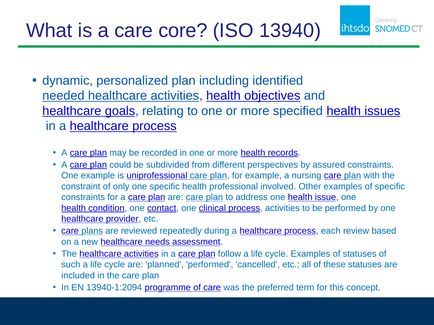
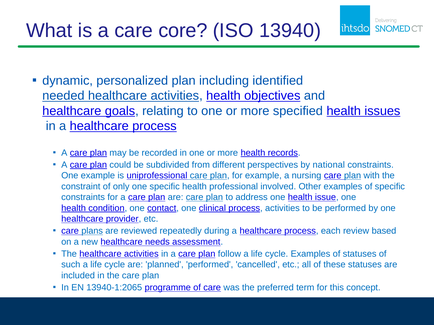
assured: assured -> national (329, 165)
13940-1:2094: 13940-1:2094 -> 13940-1:2065 (114, 288)
